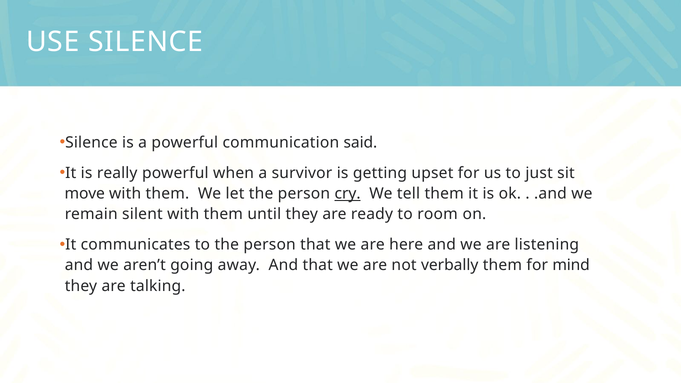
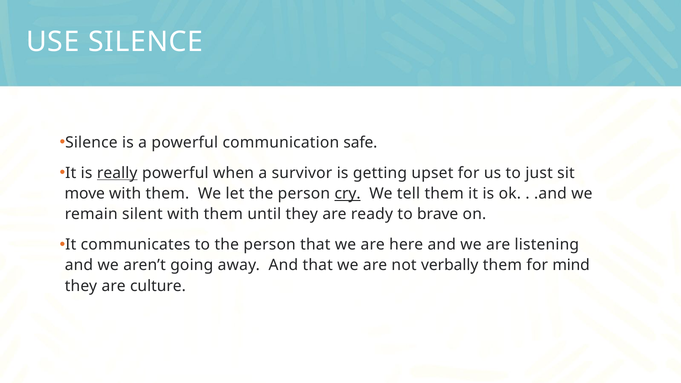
said: said -> safe (360, 143)
really underline: none -> present (117, 173)
room: room -> brave (438, 214)
talking: talking -> culture (158, 286)
